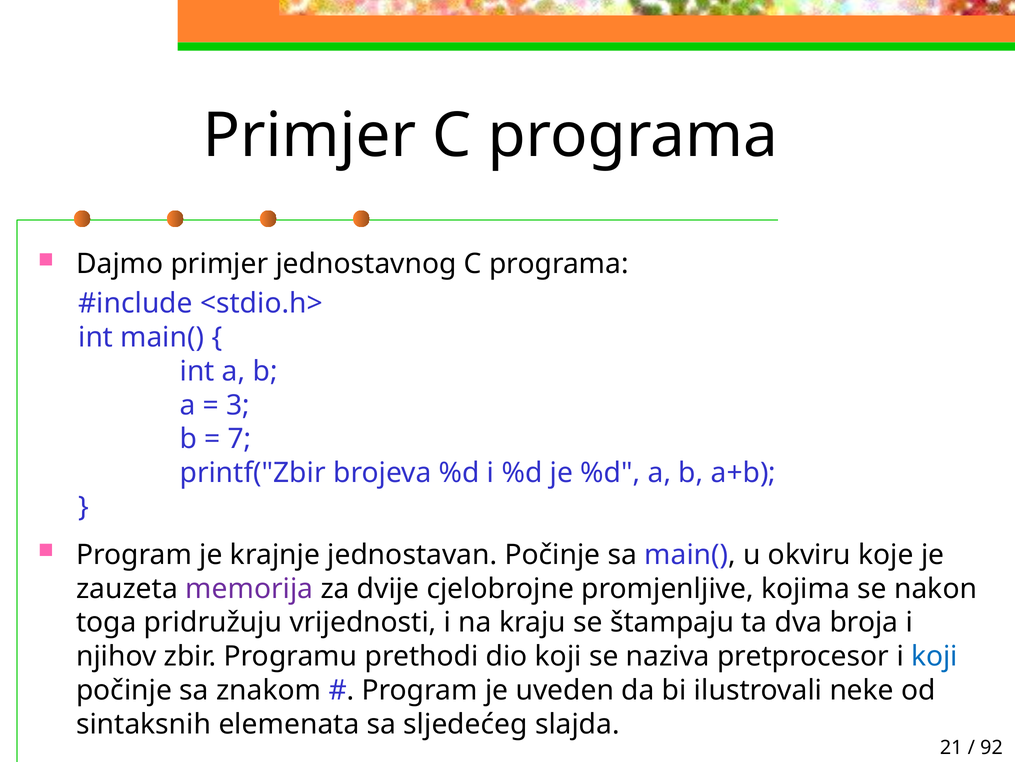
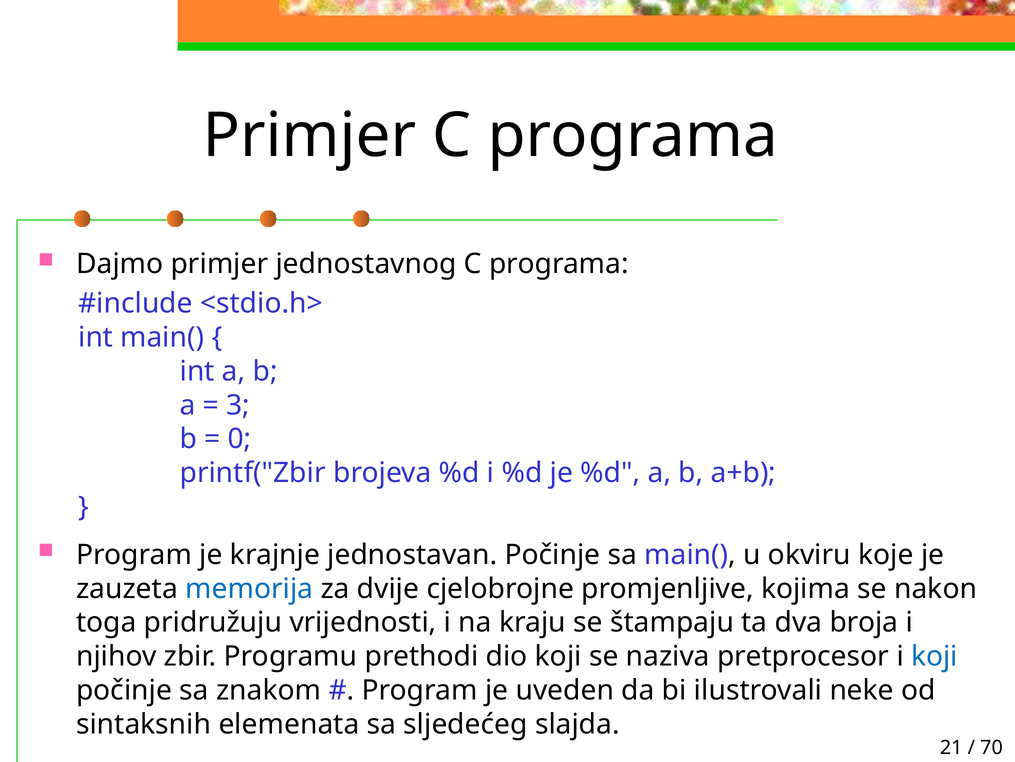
7: 7 -> 0 (239, 439)
memorija colour: purple -> blue (249, 588)
92: 92 -> 70 (992, 747)
